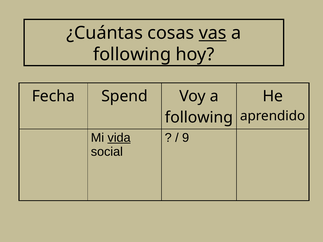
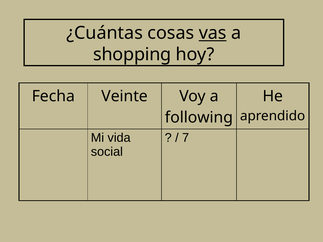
following: following -> shopping (132, 55)
Spend: Spend -> Veinte (125, 96)
vida underline: present -> none (119, 138)
9: 9 -> 7 (186, 138)
